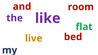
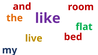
the colour: purple -> orange (15, 18)
